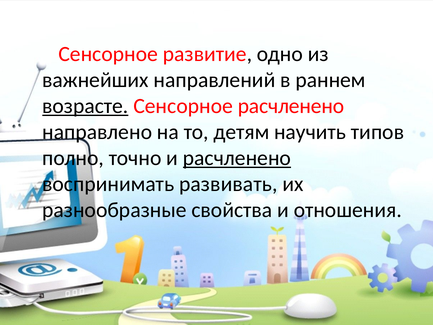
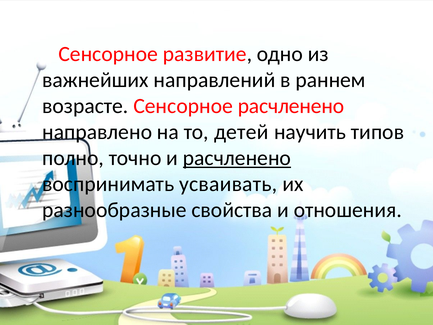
возрасте underline: present -> none (85, 106)
детям: детям -> детей (241, 132)
развивать: развивать -> усваивать (228, 184)
